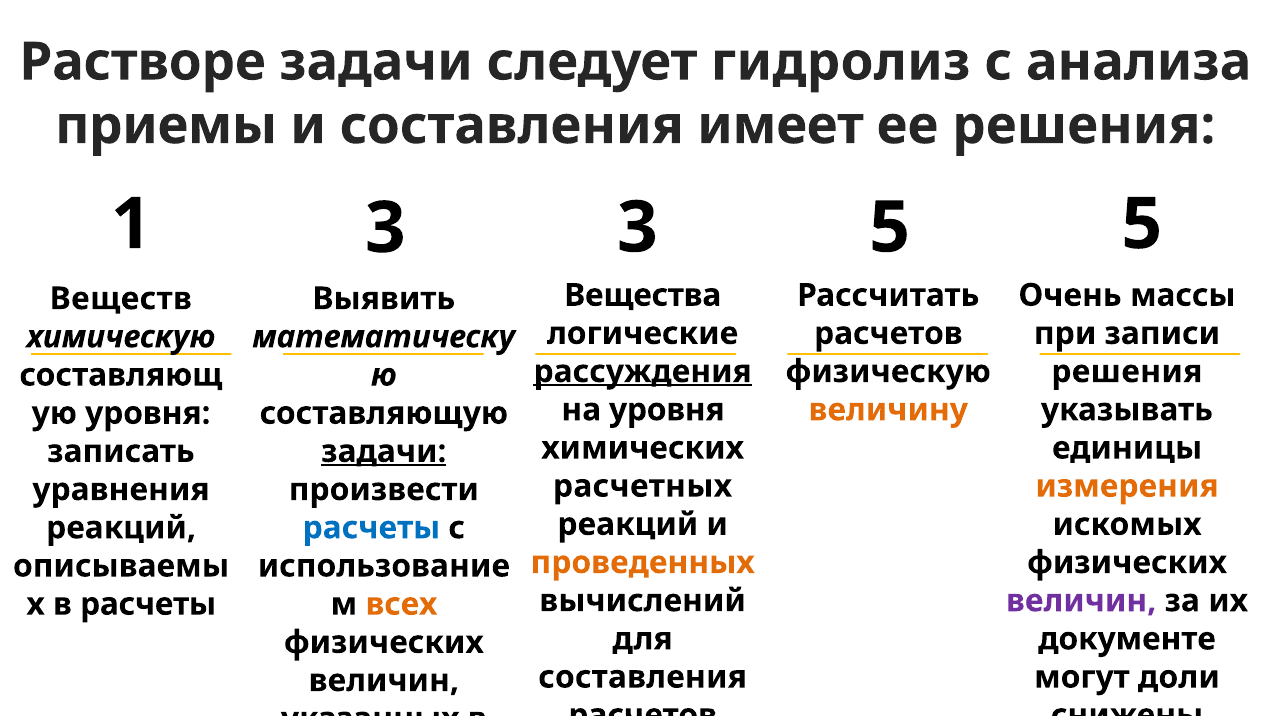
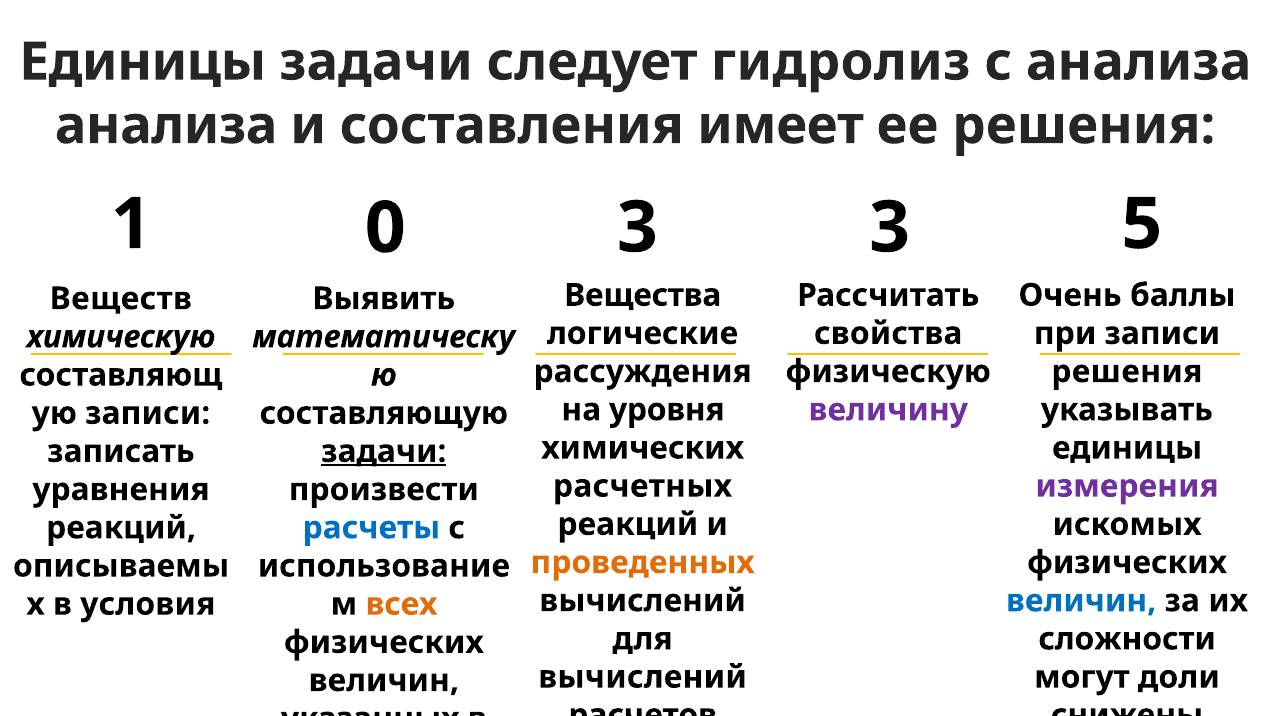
Растворе: Растворе -> Единицы (143, 62)
приемы: приемы -> анализа (166, 126)
1 3: 3 -> 0 (385, 228)
3 5: 5 -> 3 (890, 228)
Очень массы: массы -> баллы (1183, 295)
расчетов: расчетов -> свойства (888, 333)
рассуждения underline: present -> none (643, 372)
величину colour: orange -> purple (888, 410)
уровня: уровня -> записи (148, 413)
измерения colour: orange -> purple (1127, 486)
величин colour: purple -> blue (1081, 601)
в расчеты: расчеты -> условия (148, 604)
документе: документе -> сложности (1127, 639)
составления: составления -> вычислений (642, 677)
